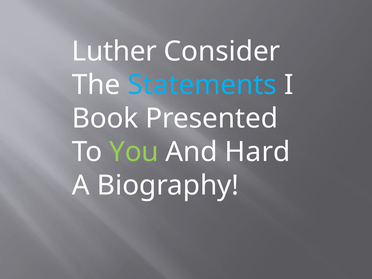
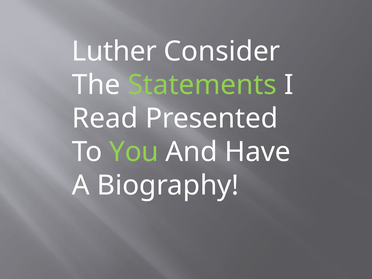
Statements colour: light blue -> light green (202, 85)
Book: Book -> Read (105, 118)
Hard: Hard -> Have (258, 152)
